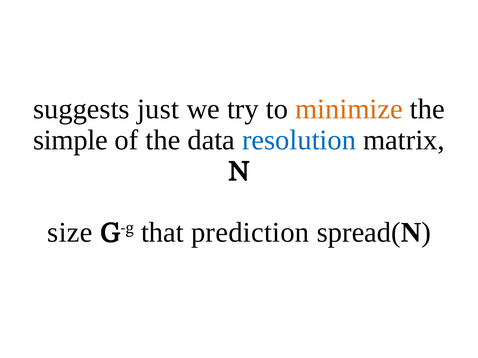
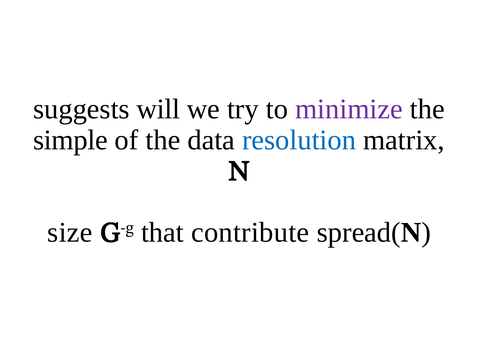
just: just -> will (158, 109)
minimize colour: orange -> purple (349, 109)
prediction: prediction -> contribute (250, 233)
